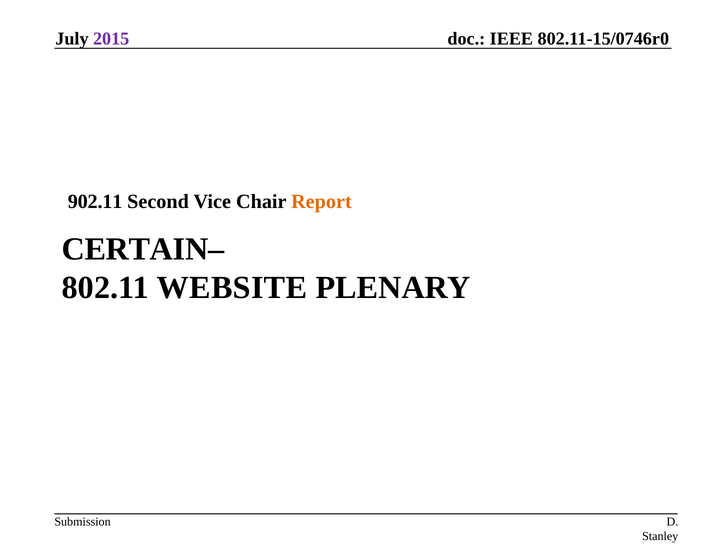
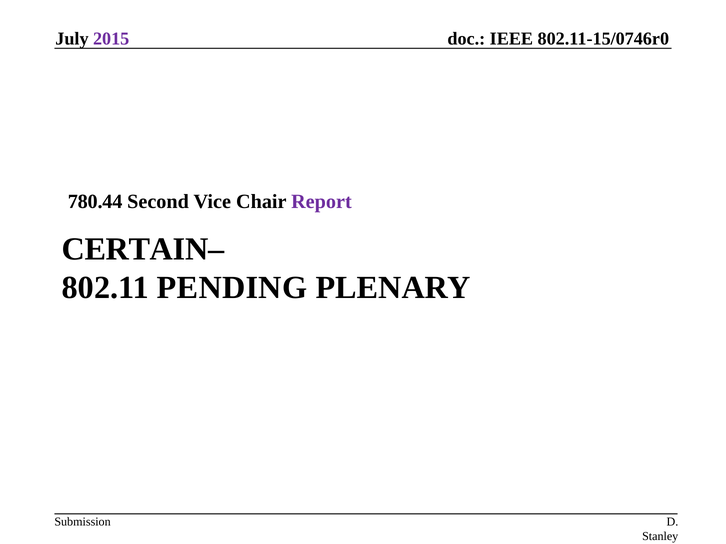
902.11: 902.11 -> 780.44 (95, 202)
Report colour: orange -> purple (321, 202)
WEBSITE: WEBSITE -> PENDING (232, 288)
